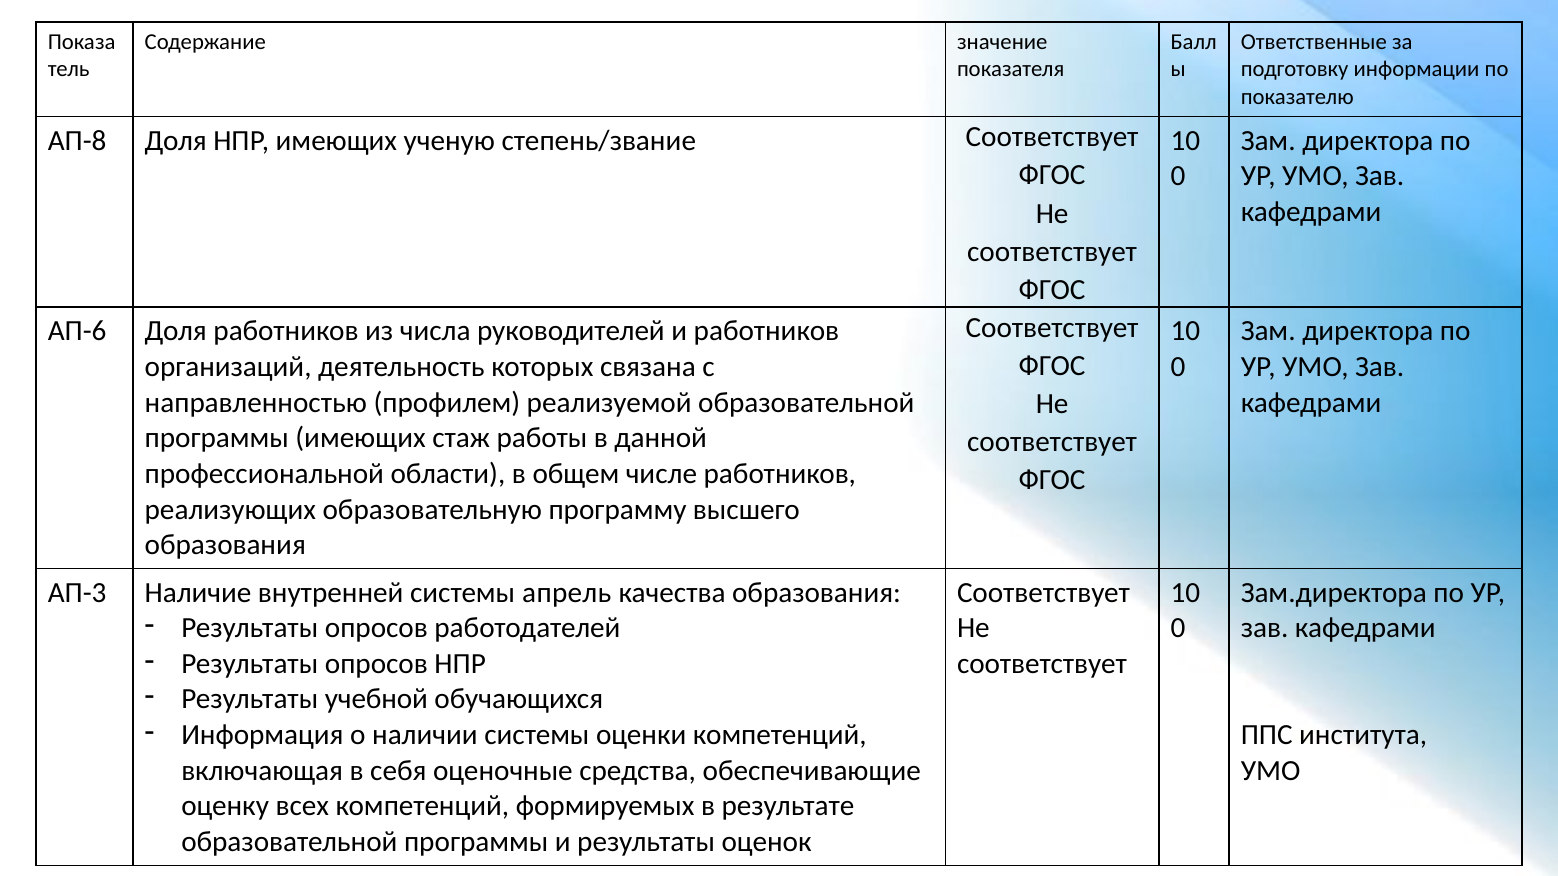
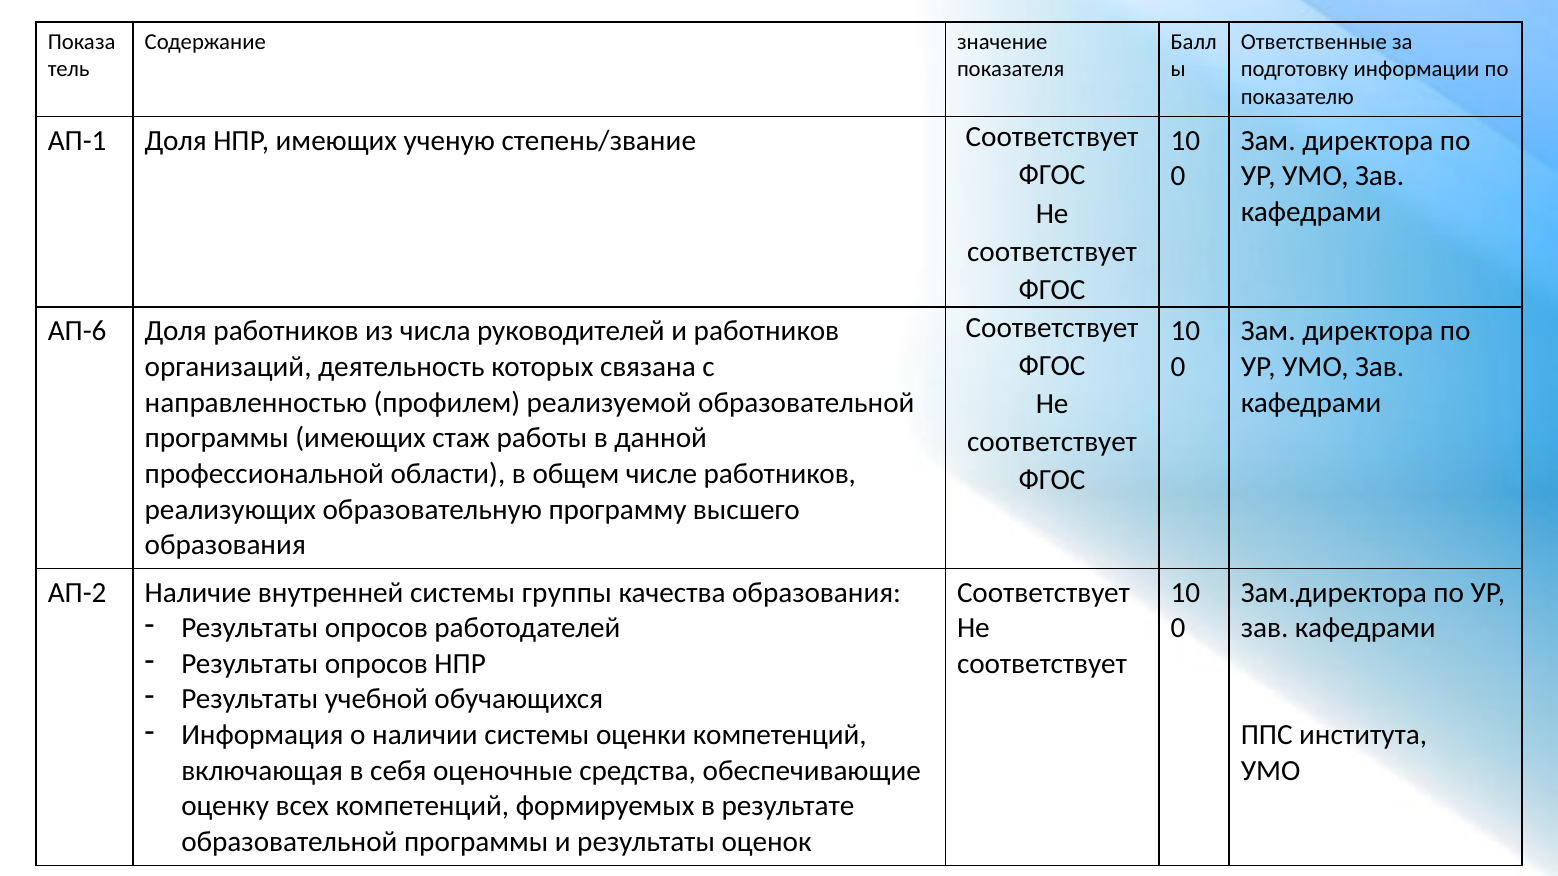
АП-8: АП-8 -> АП-1 (77, 141)
АП-3: АП-3 -> АП-2 (77, 593)
апрель: апрель -> группы (567, 593)
